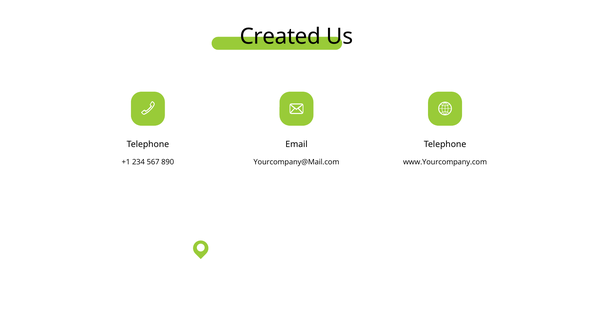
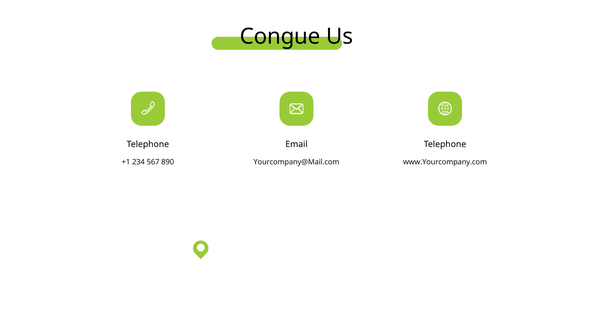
Created: Created -> Congue (280, 37)
